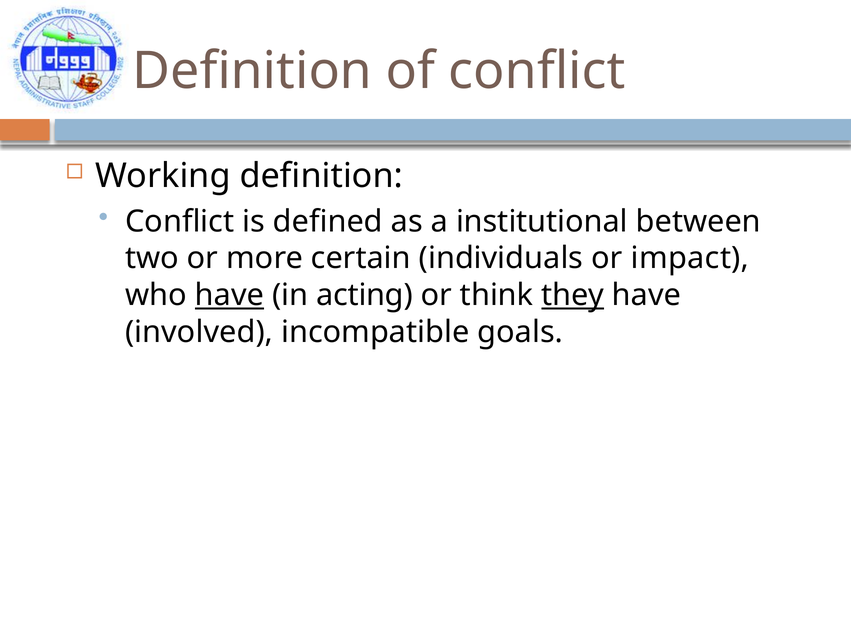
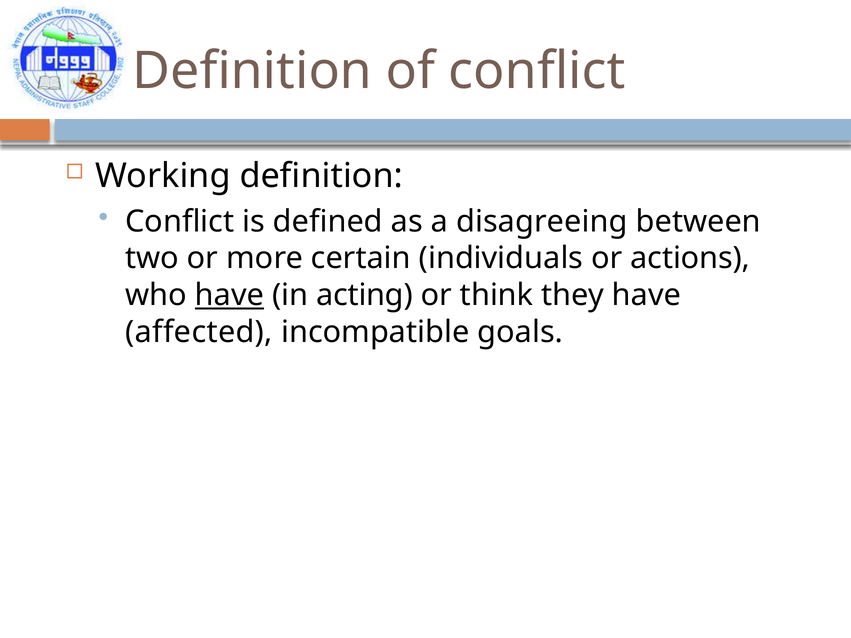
institutional: institutional -> disagreeing (542, 222)
impact: impact -> actions (690, 258)
they underline: present -> none (573, 295)
involved: involved -> affected (199, 332)
